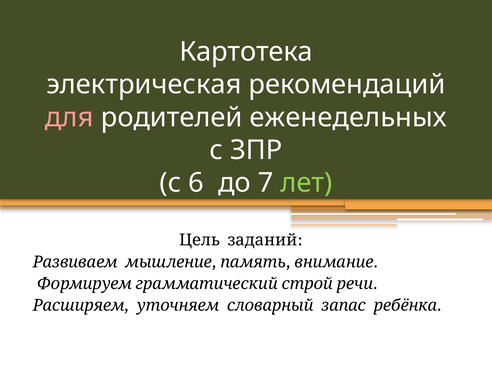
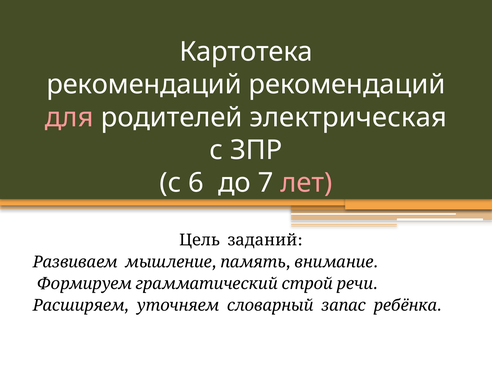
электрическая: электрическая -> рекомендаций (144, 85)
еженедельных: еженедельных -> электрическая (348, 117)
лет colour: light green -> pink (306, 183)
